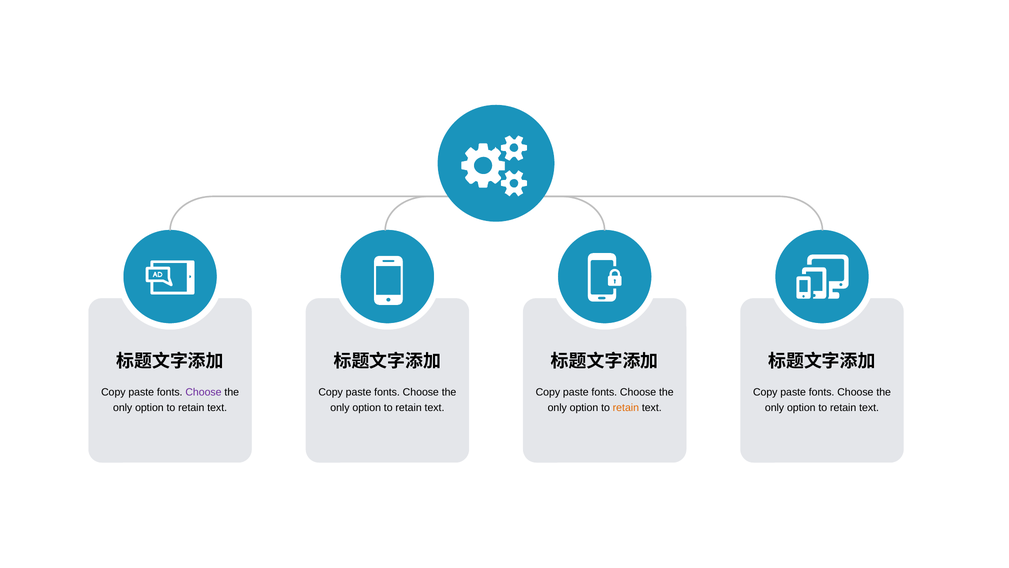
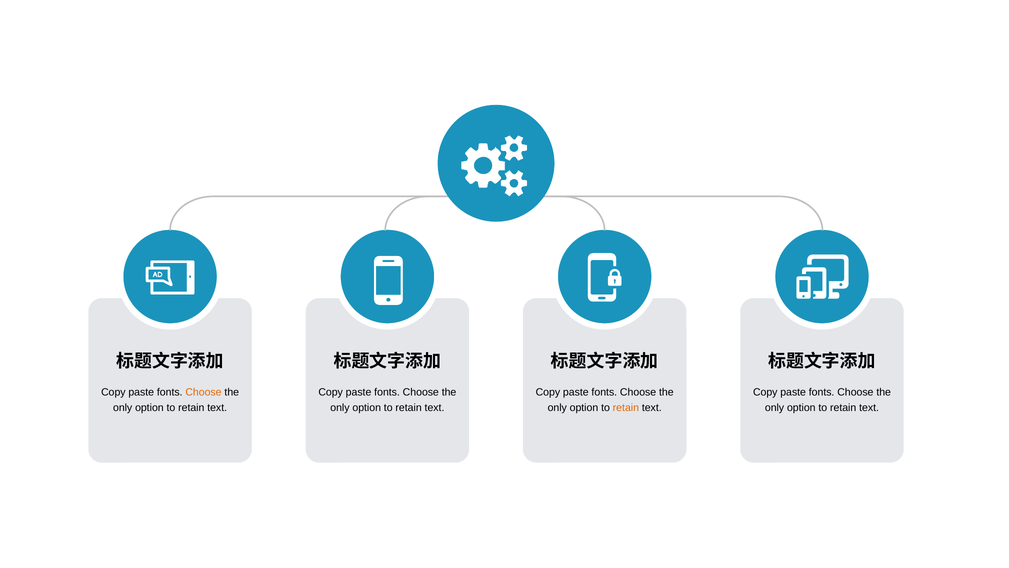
Choose colour: purple -> orange (203, 392)
